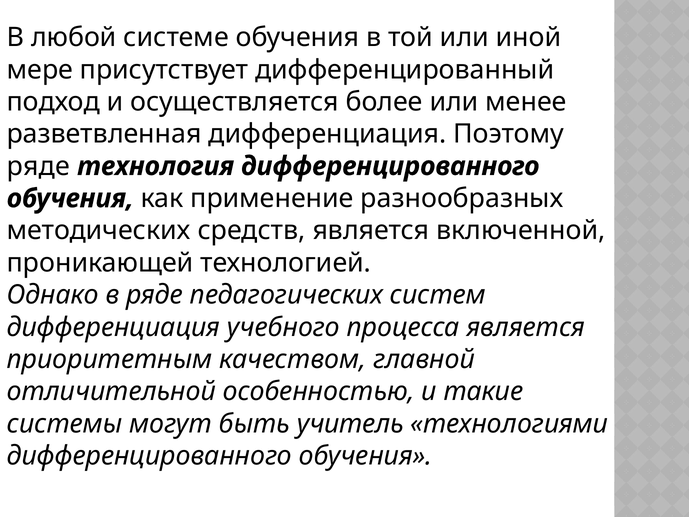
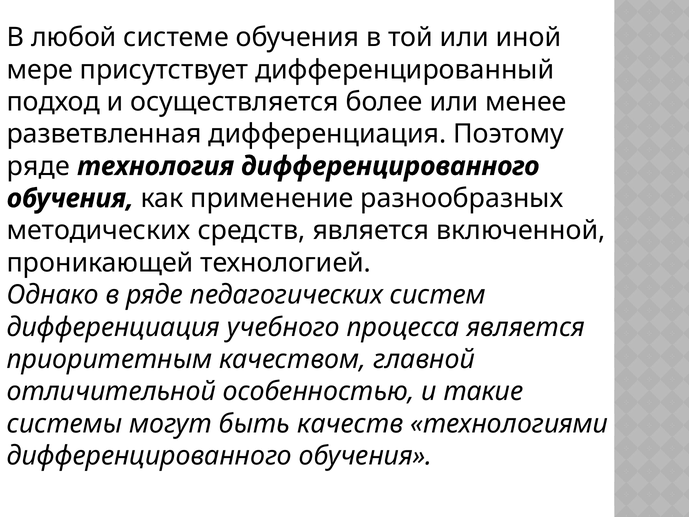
учитель: учитель -> качеств (350, 424)
